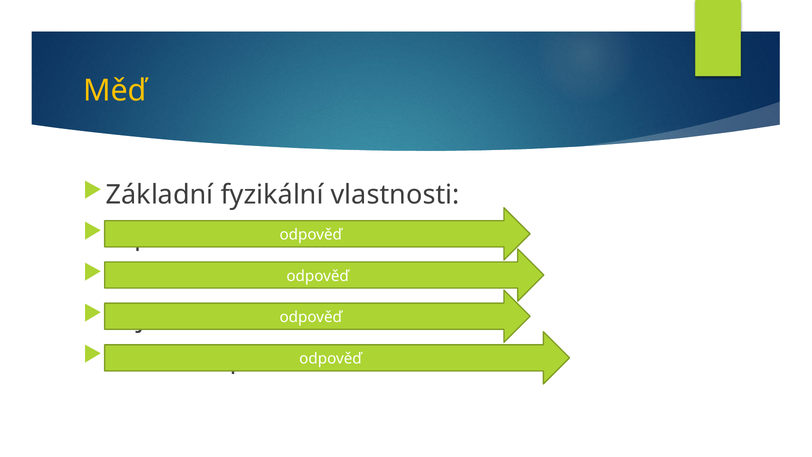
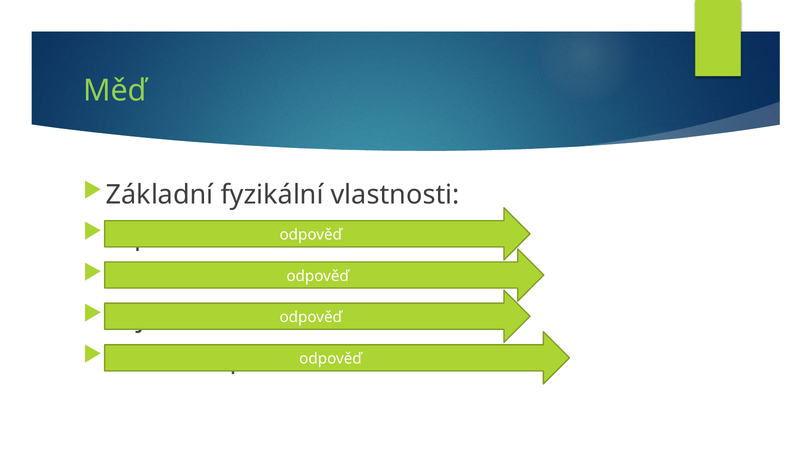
Měď colour: yellow -> light green (115, 91)
